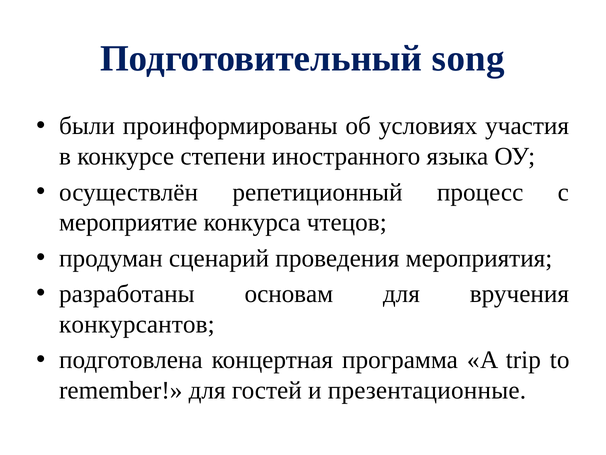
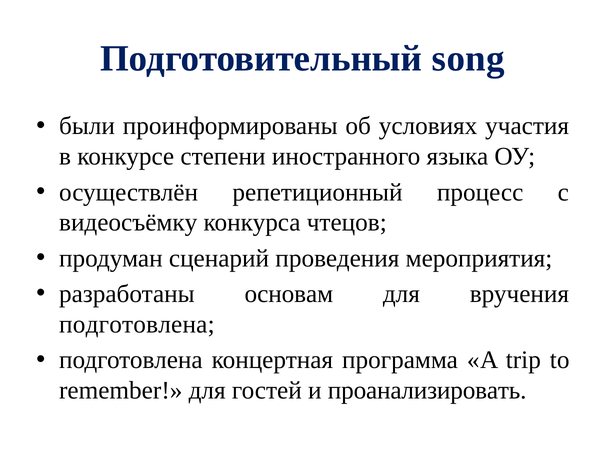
мероприятие: мероприятие -> видеосъёмку (128, 222)
конкурсантов: конкурсантов -> подготовлена (137, 324)
презентационные: презентационные -> проанализировать (427, 390)
